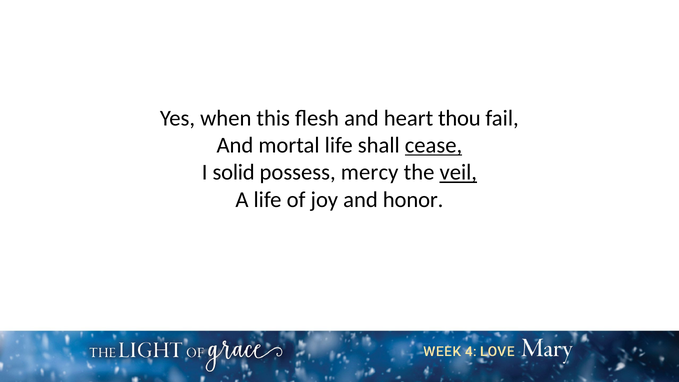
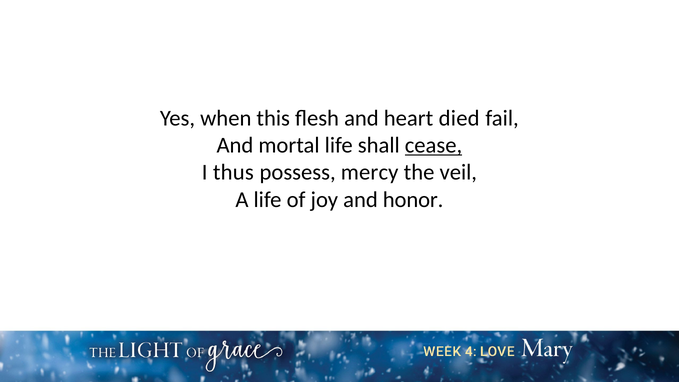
thou: thou -> died (459, 118)
solid: solid -> thus (233, 172)
veil underline: present -> none (458, 172)
